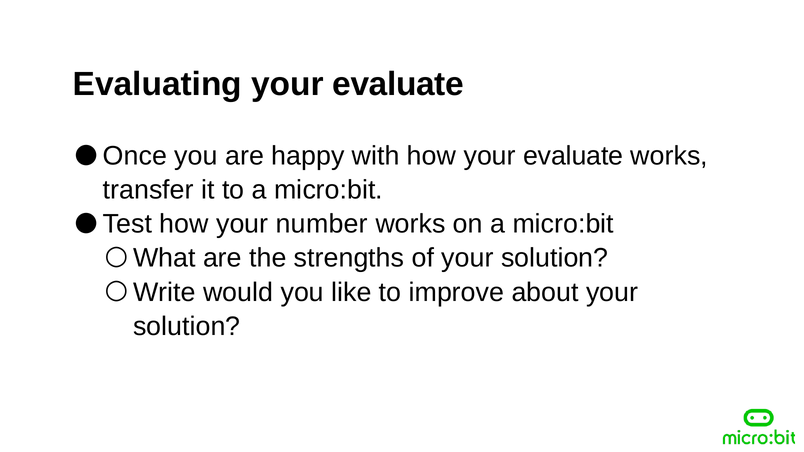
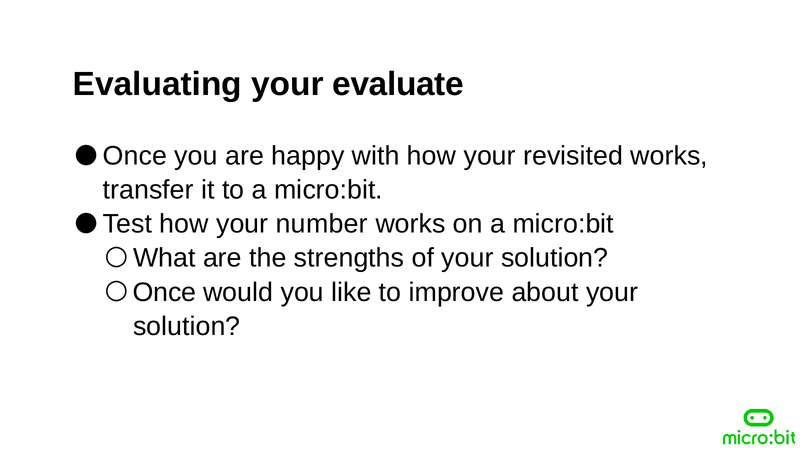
how your evaluate: evaluate -> revisited (573, 156)
Write: Write -> Once (164, 292)
